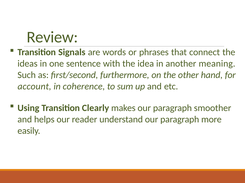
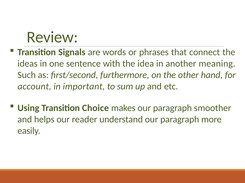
coherence: coherence -> important (84, 87)
Clearly: Clearly -> Choice (95, 108)
